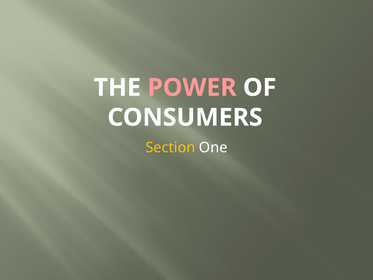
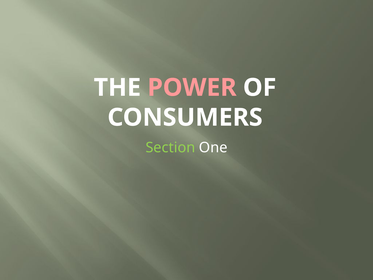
Section colour: yellow -> light green (170, 147)
